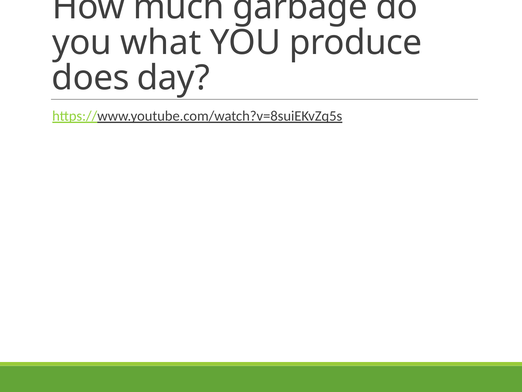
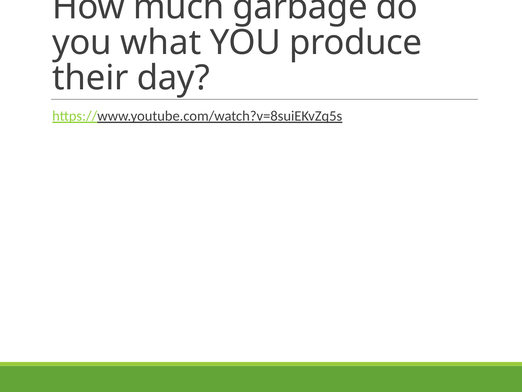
does: does -> their (90, 78)
